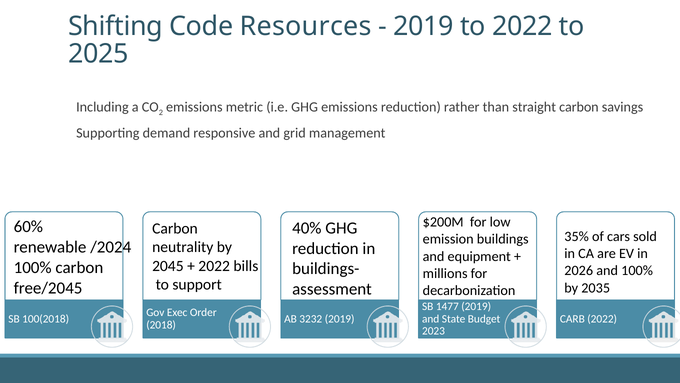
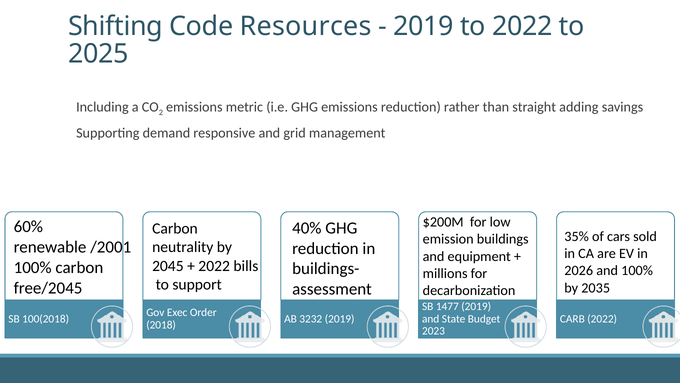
straight carbon: carbon -> adding (579, 107)
/2024: /2024 -> /2001 (111, 247)
